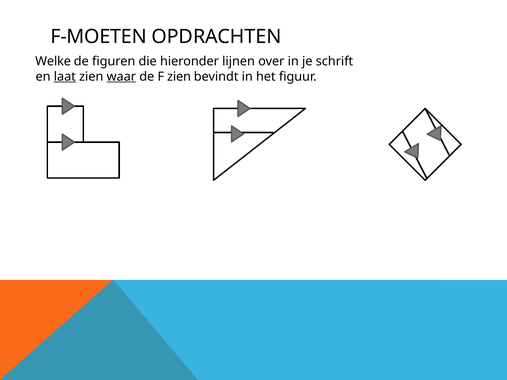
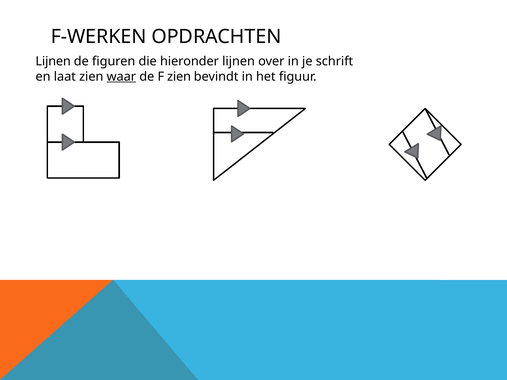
F-MOETEN: F-MOETEN -> F-WERKEN (99, 37)
Welke: Welke -> Lijnen (53, 61)
laat underline: present -> none (65, 77)
